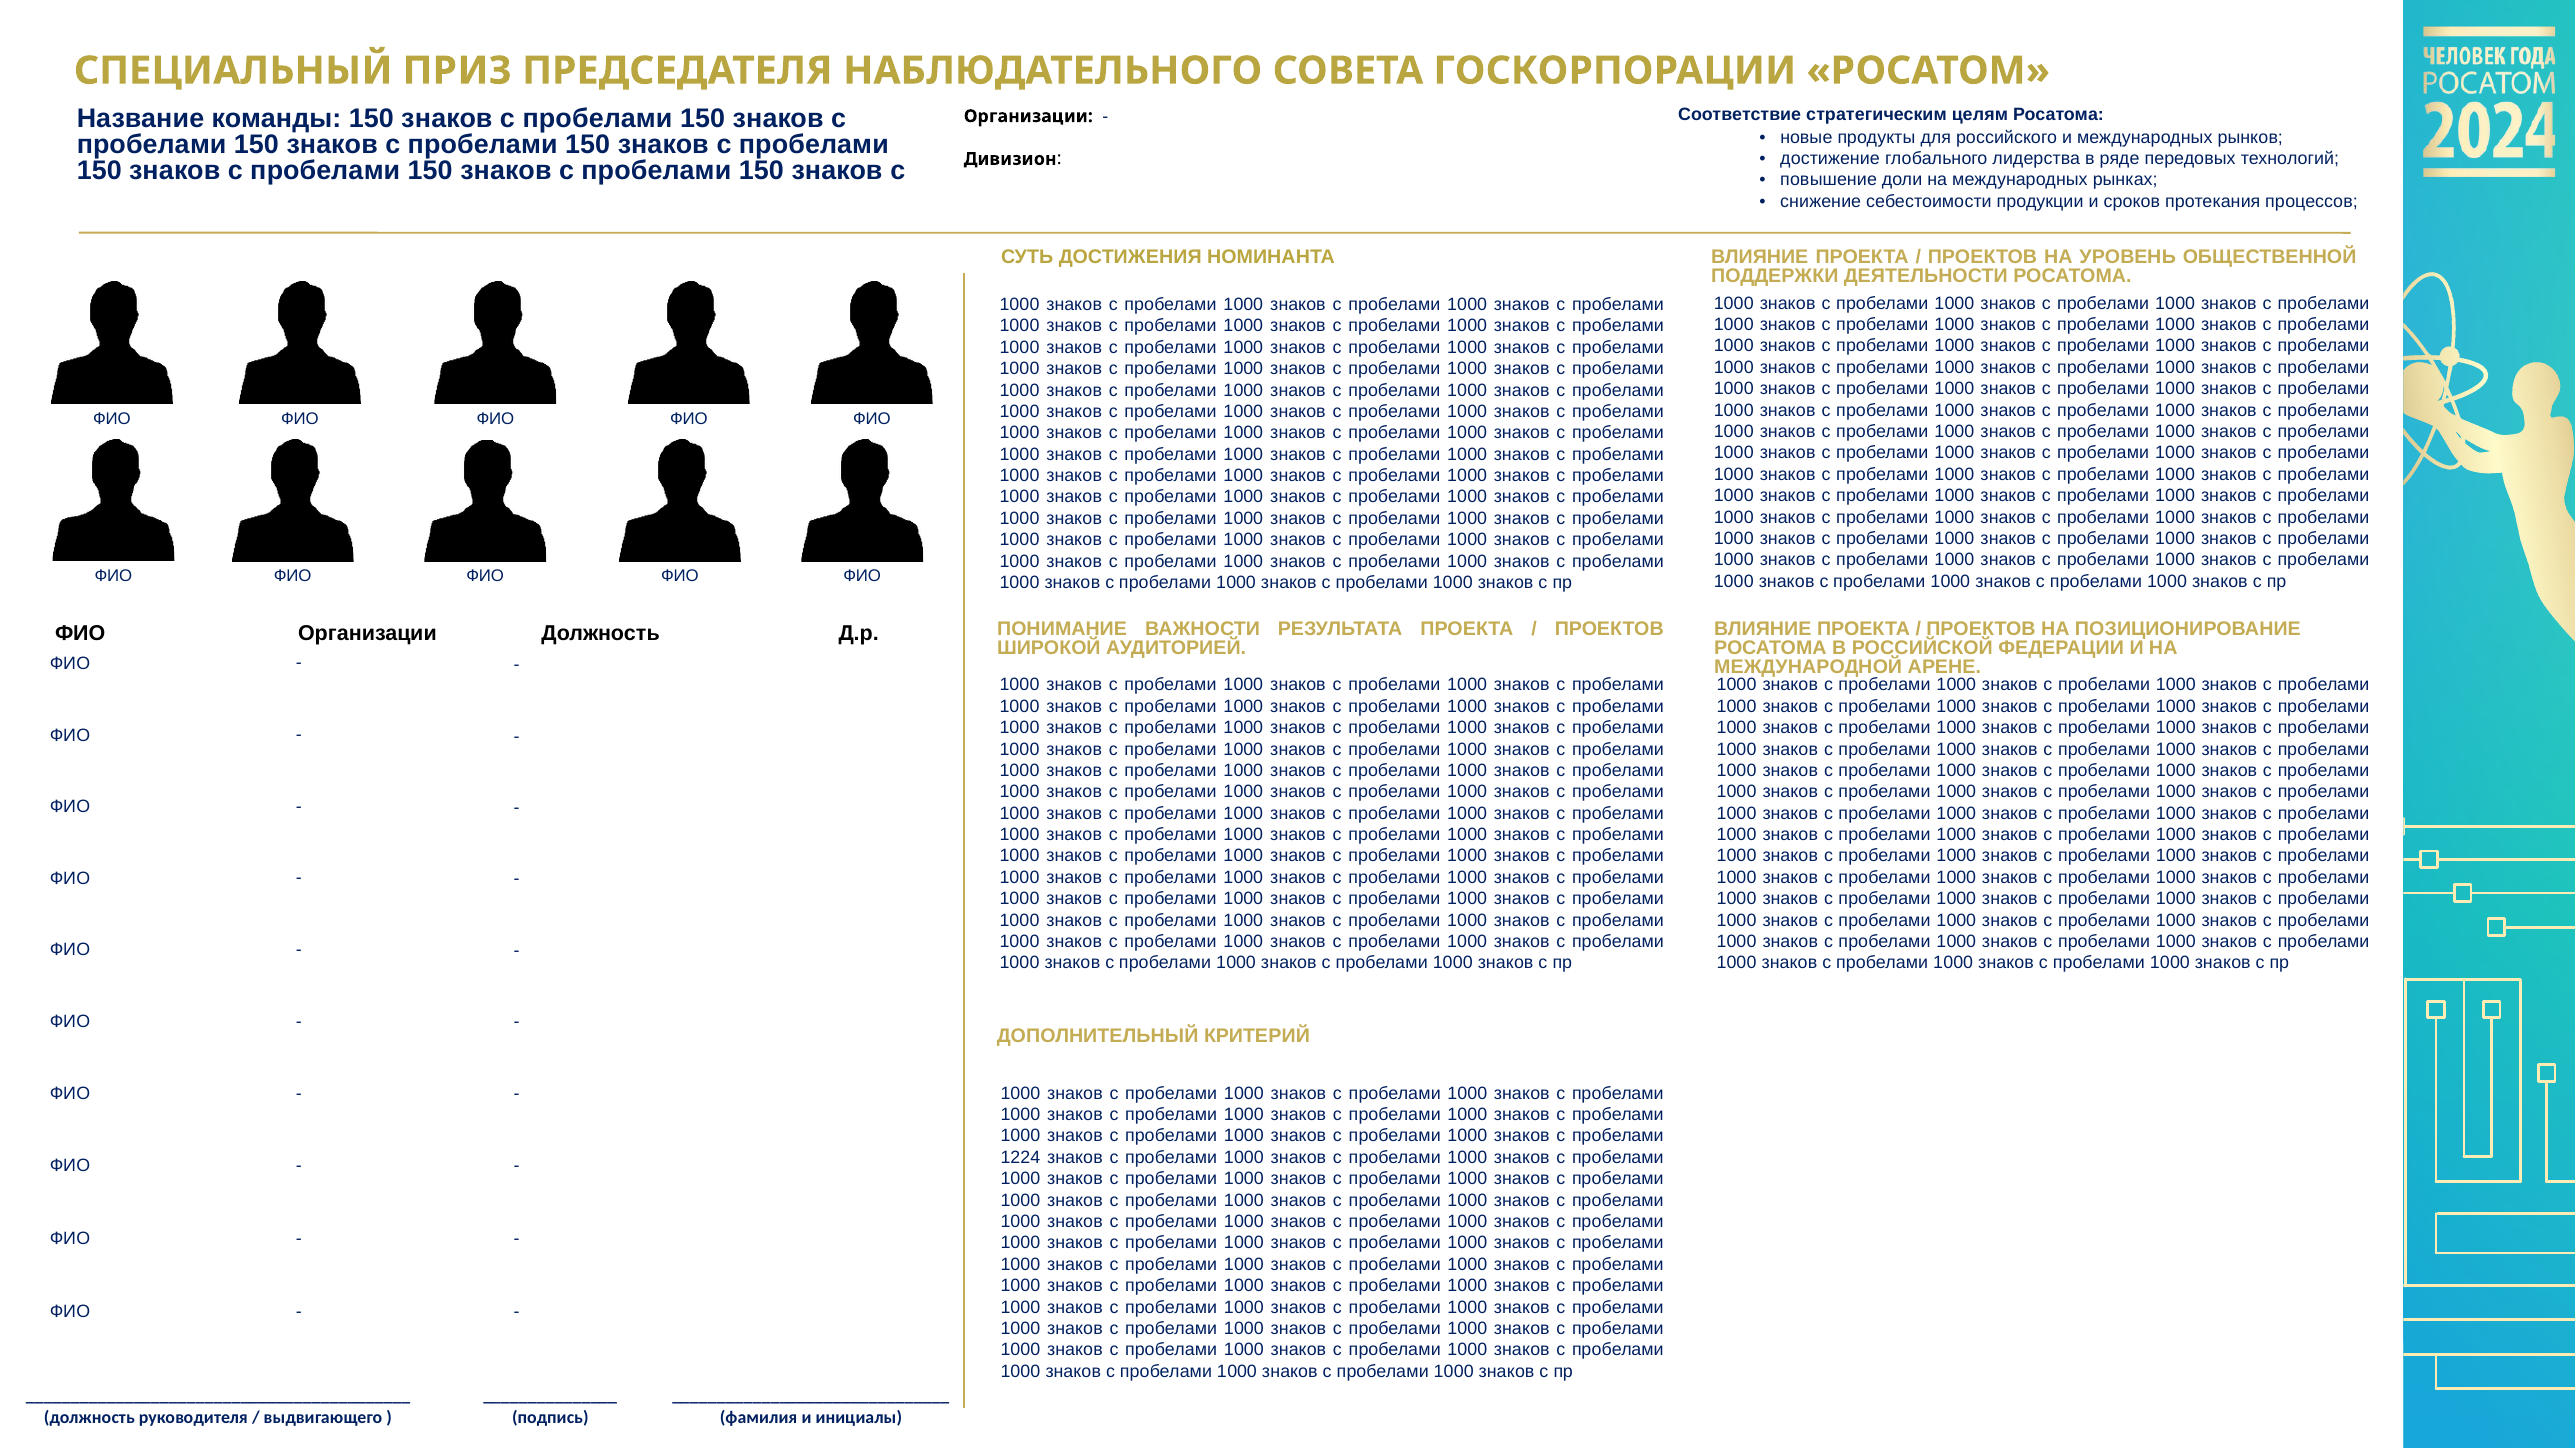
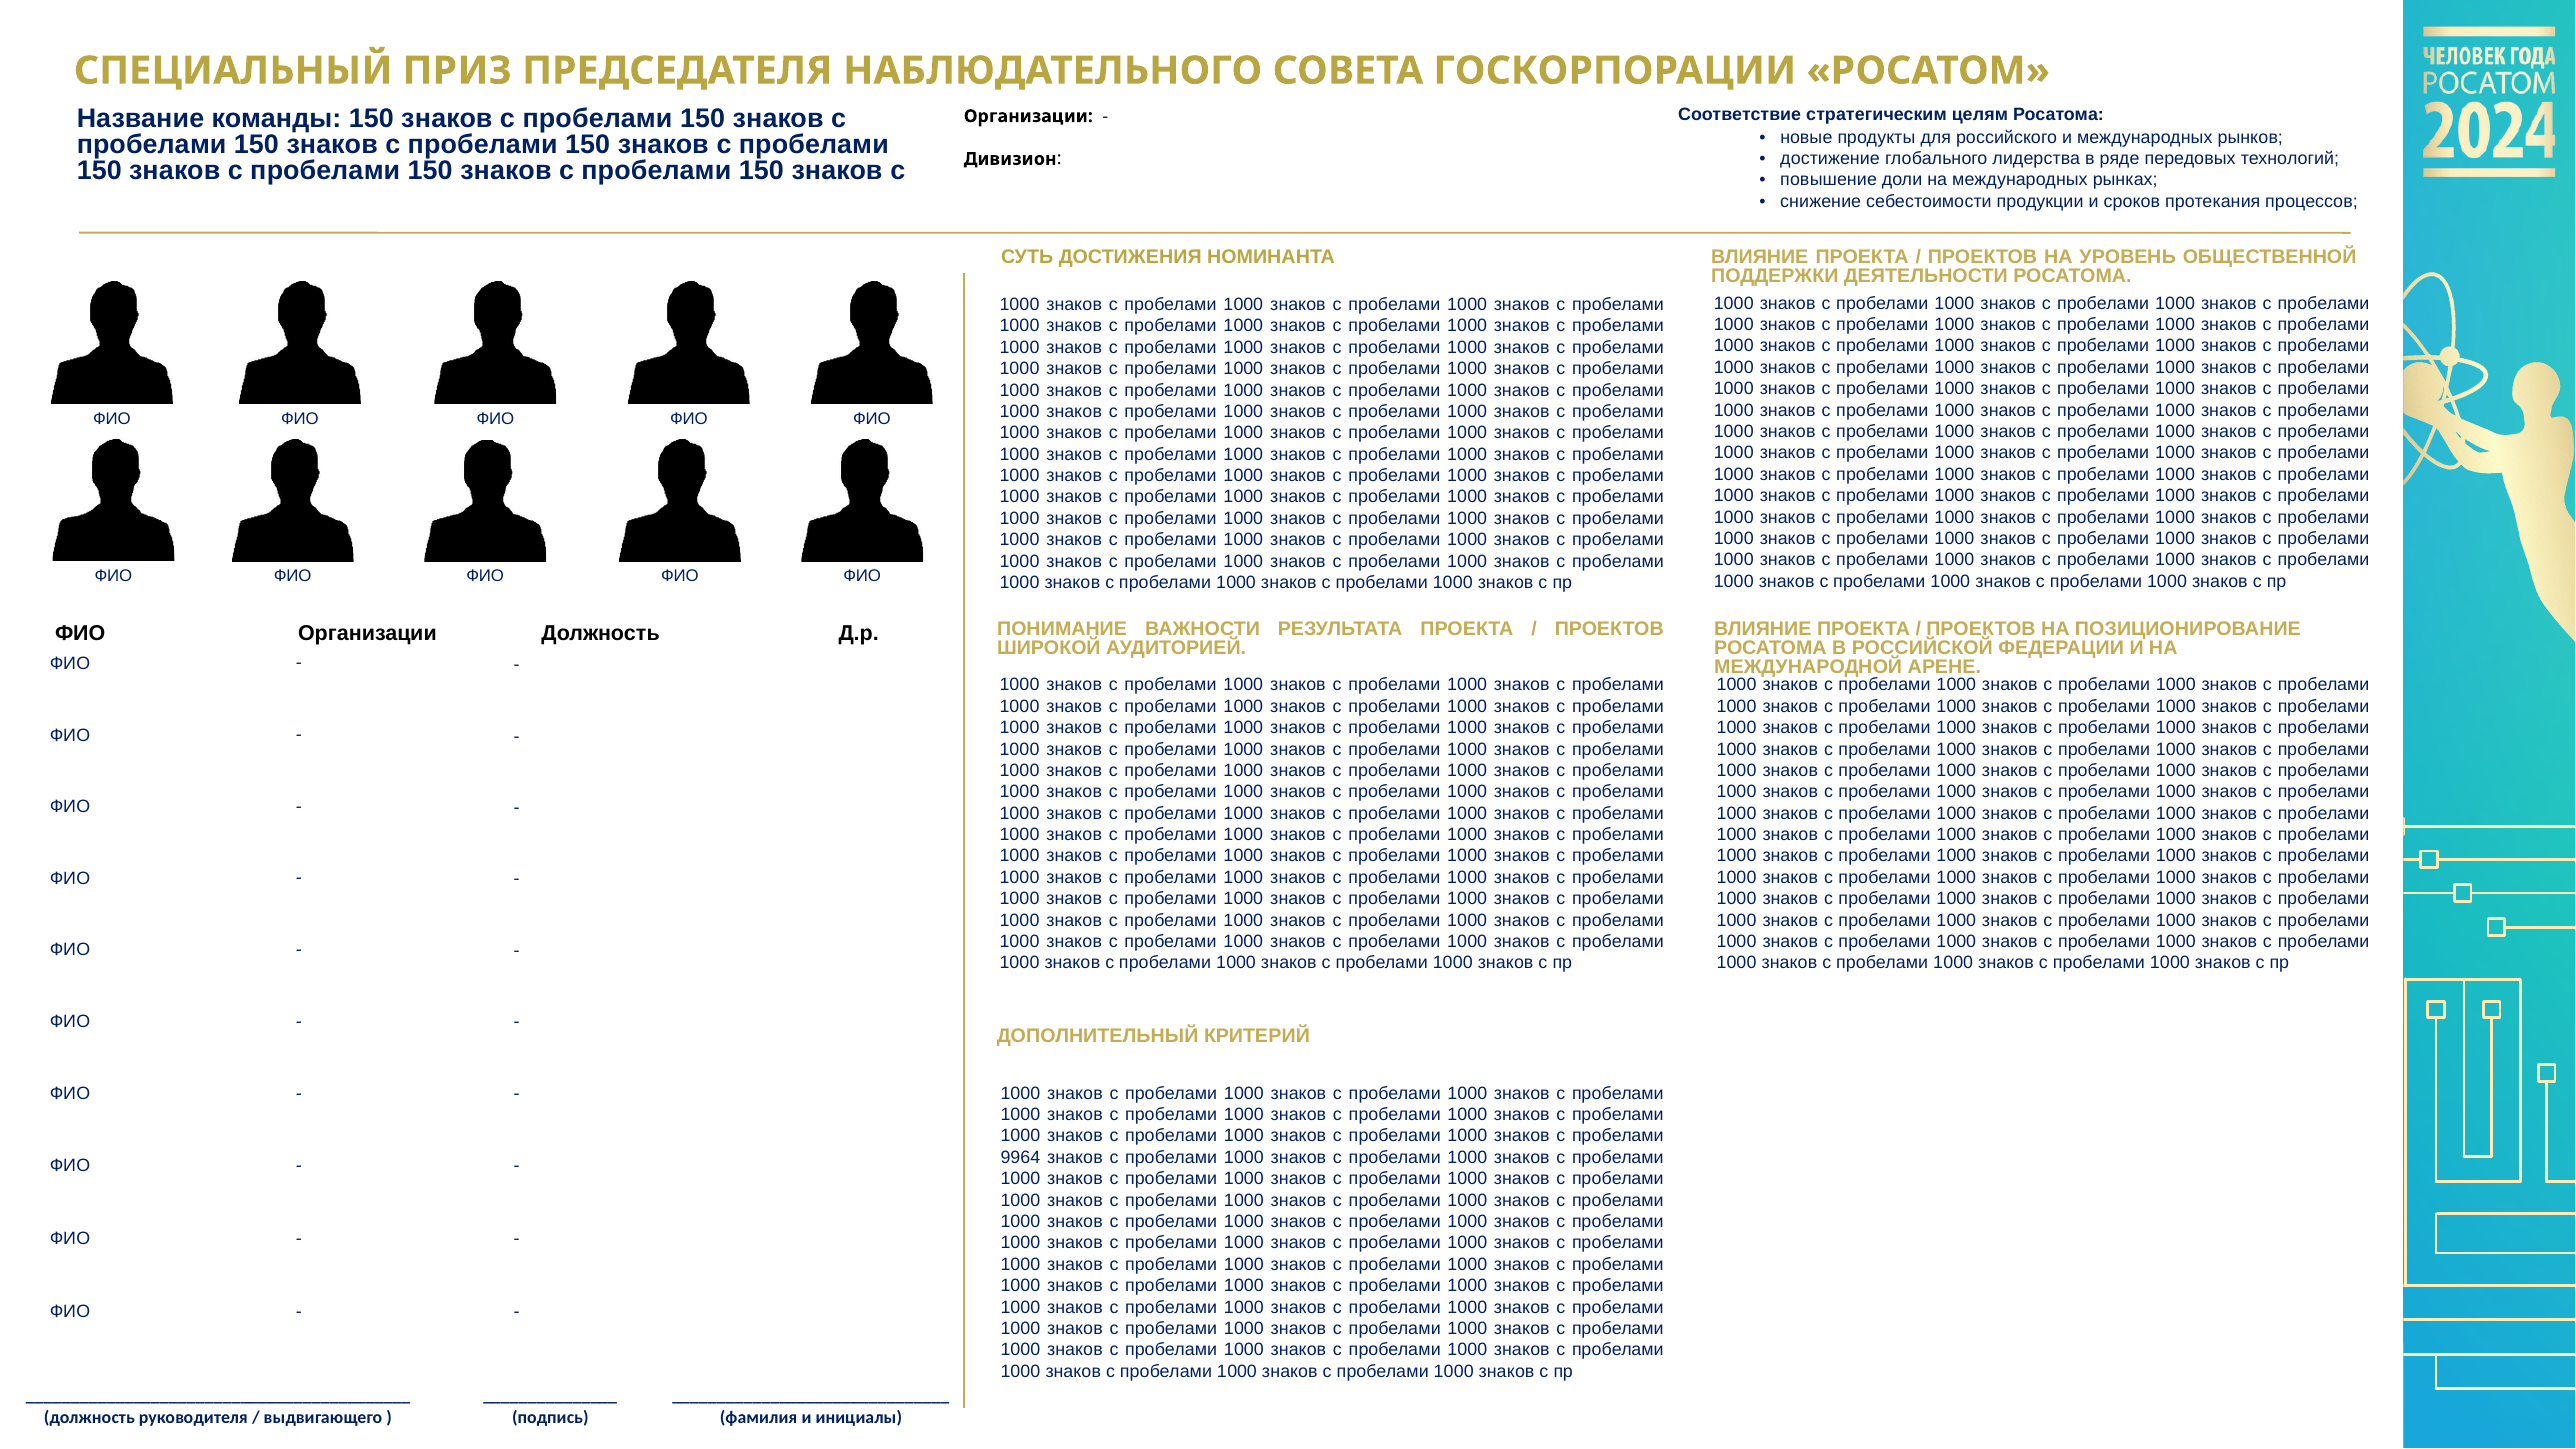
1224: 1224 -> 9964 (1020, 1158)
